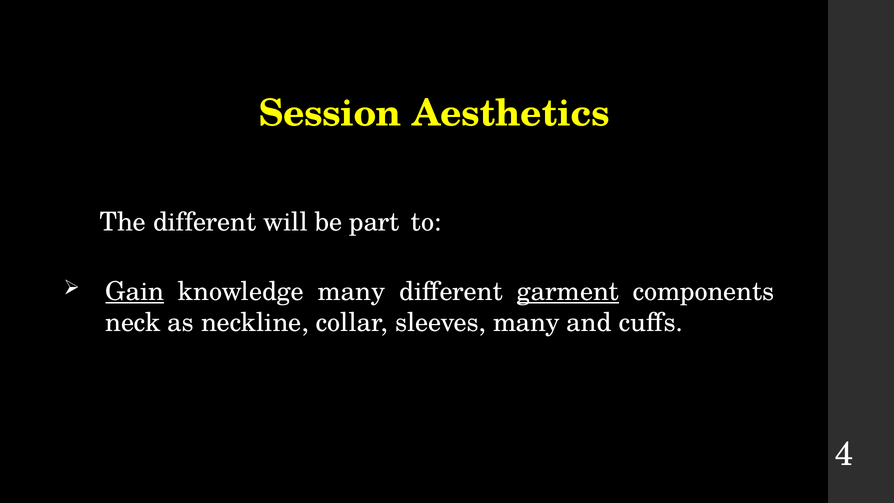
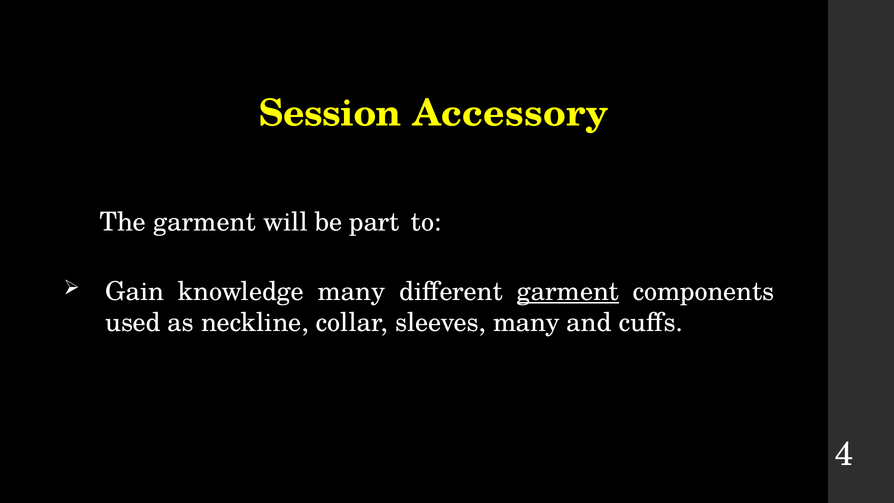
Aesthetics: Aesthetics -> Accessory (511, 114)
The different: different -> garment (205, 222)
Gain underline: present -> none (135, 291)
neck: neck -> used (133, 323)
